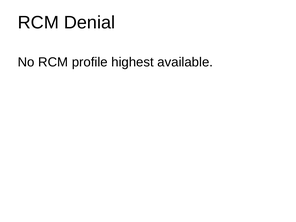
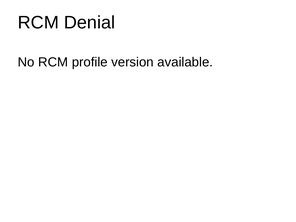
highest: highest -> version (133, 62)
